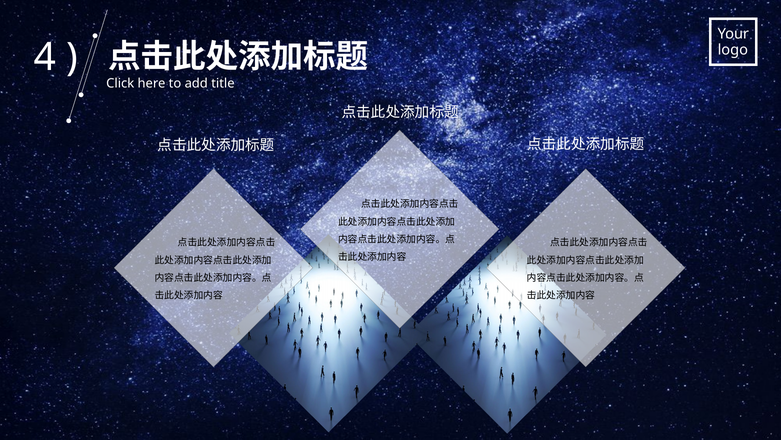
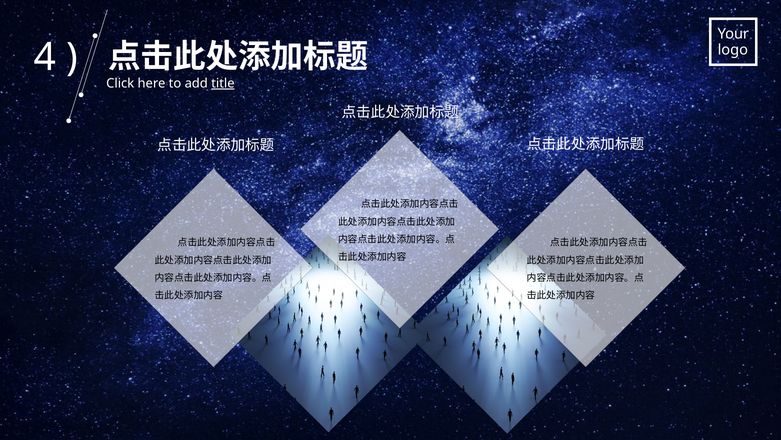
title underline: none -> present (223, 83)
